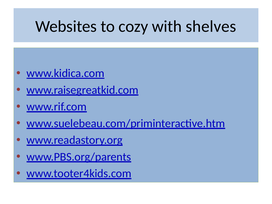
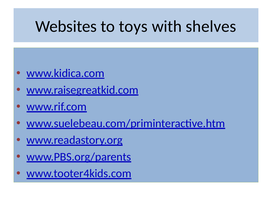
cozy: cozy -> toys (133, 26)
